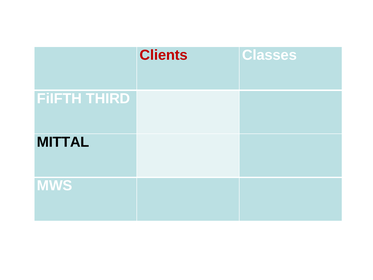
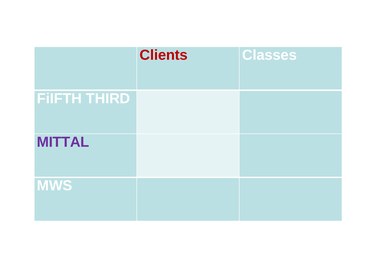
MITTAL colour: black -> purple (63, 142)
